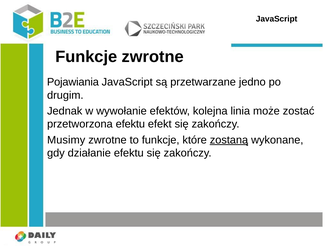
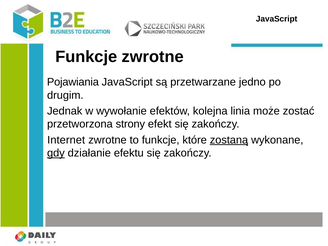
przetworzona efektu: efektu -> strony (130, 124)
Musimy: Musimy -> Internet (66, 140)
gdy underline: none -> present (56, 153)
